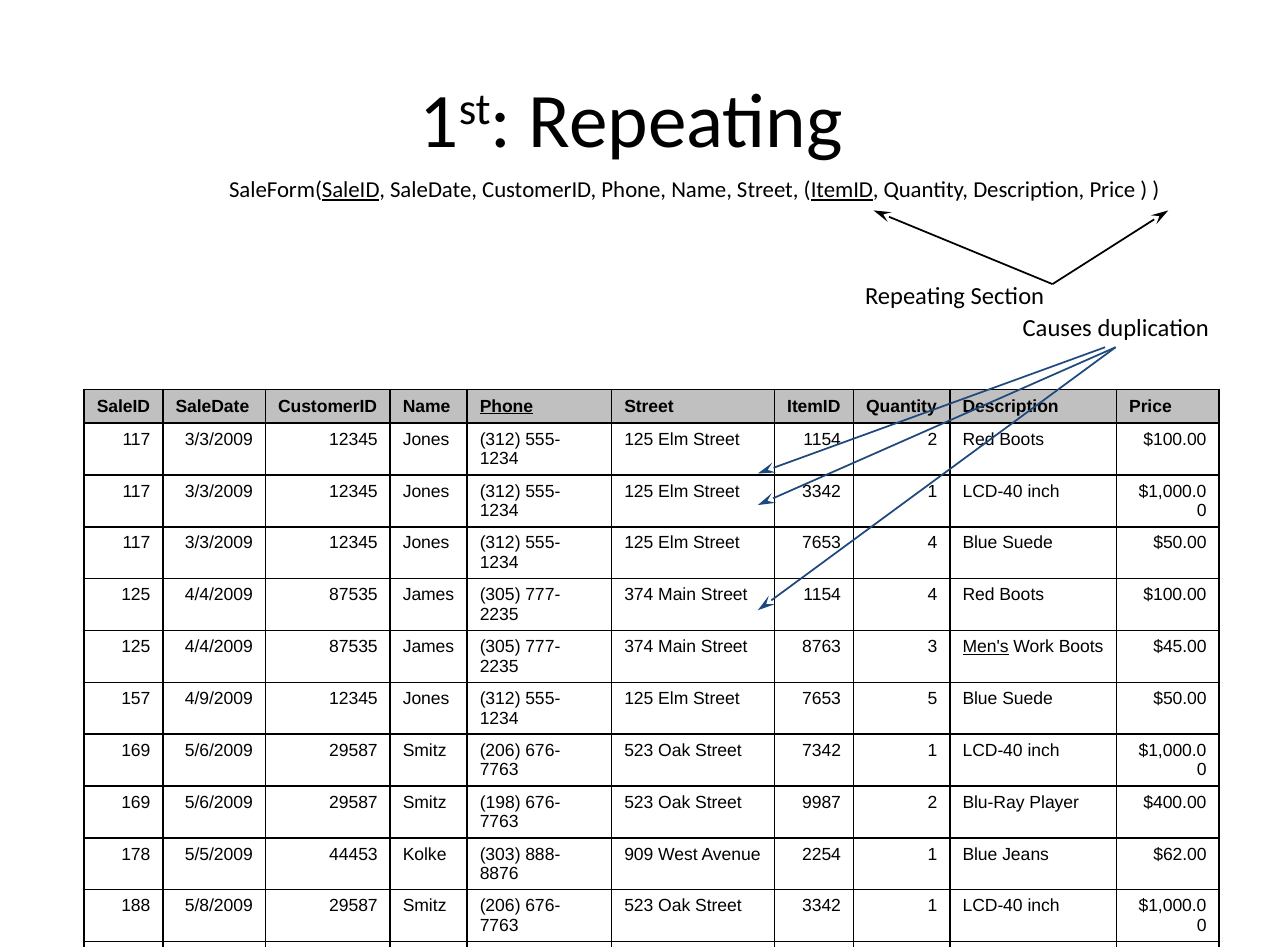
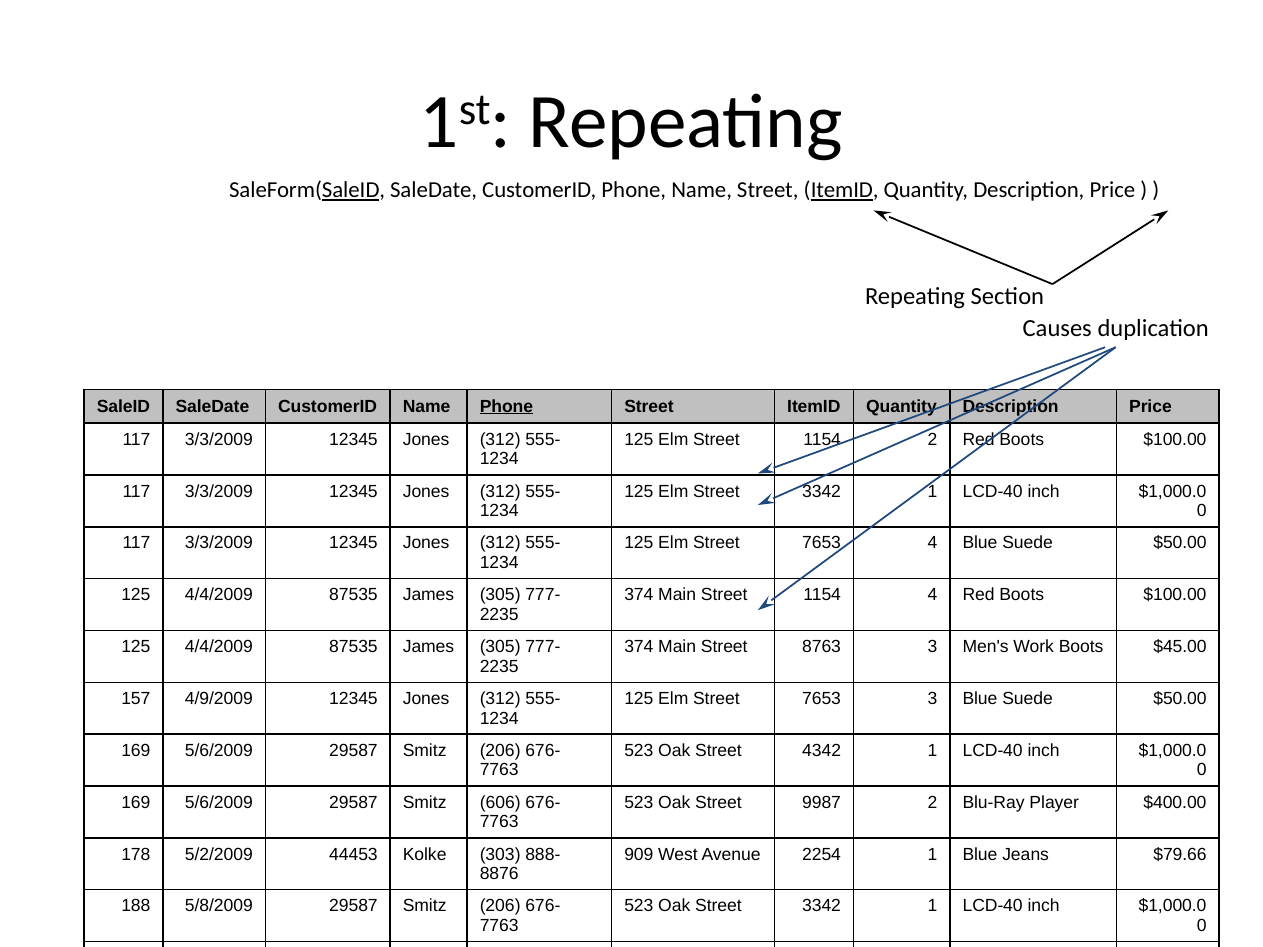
Men's underline: present -> none (986, 647)
7653 5: 5 -> 3 (933, 699)
7342: 7342 -> 4342 (822, 751)
198: 198 -> 606 (500, 803)
5/5/2009: 5/5/2009 -> 5/2/2009 (219, 854)
$62.00: $62.00 -> $79.66 (1180, 854)
